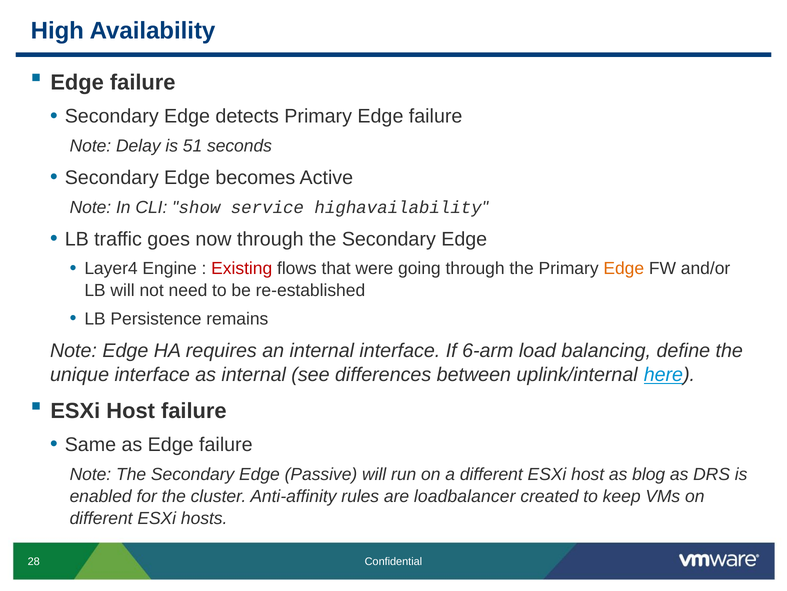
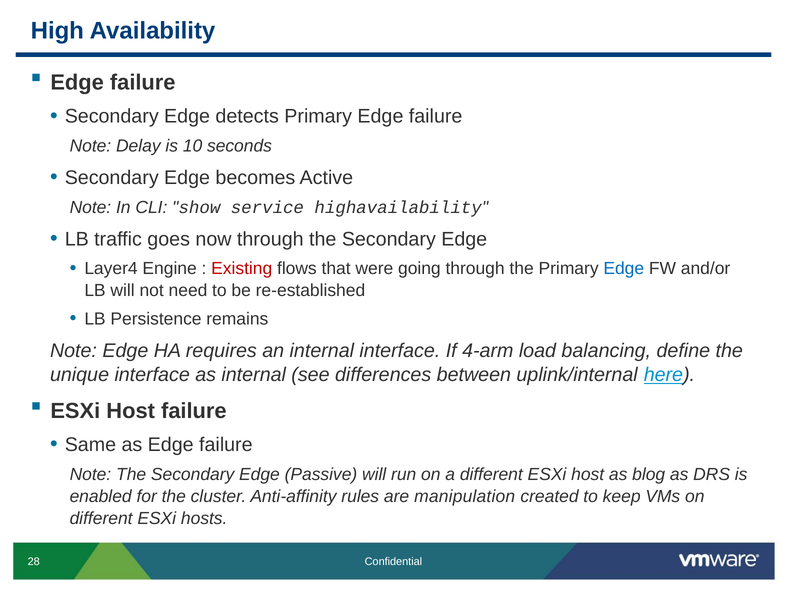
51: 51 -> 10 (193, 146)
Edge colour: orange -> blue (624, 268)
6-arm: 6-arm -> 4-arm (488, 350)
loadbalancer: loadbalancer -> manipulation (465, 496)
